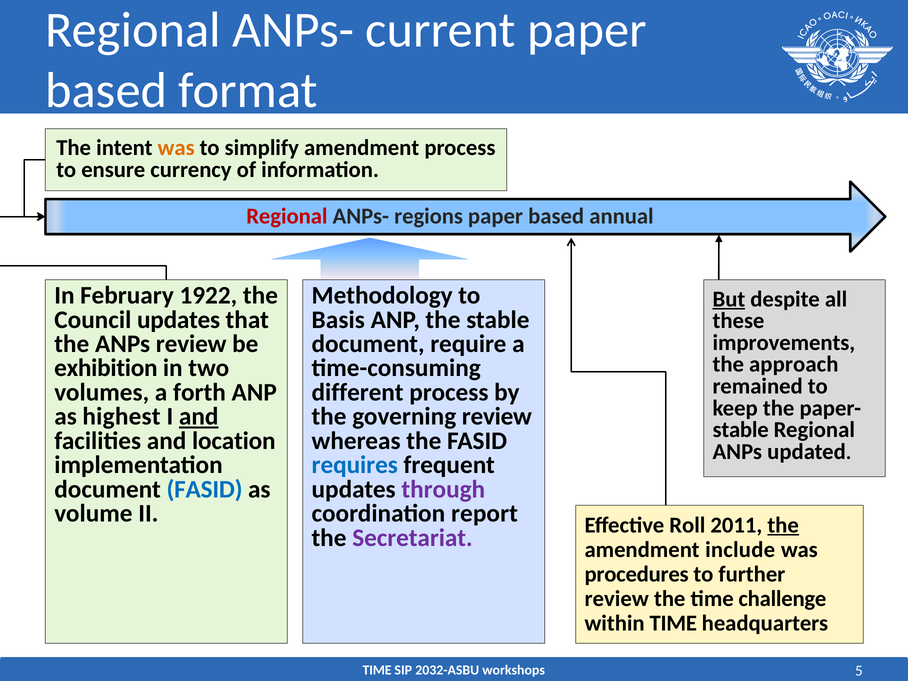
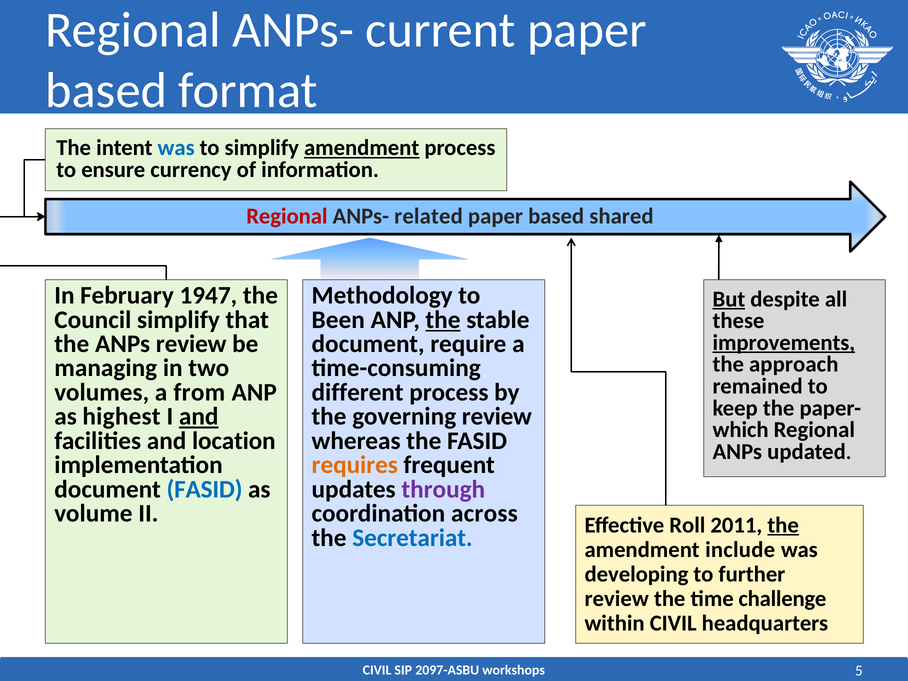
was colour: orange -> blue (176, 148)
amendment underline: none -> present (362, 148)
regions: regions -> related (428, 216)
annual: annual -> shared (621, 216)
1922: 1922 -> 1947 (208, 295)
Council updates: updates -> simplify (178, 320)
Basis: Basis -> Been (338, 320)
the underline: none -> present (443, 320)
improvements underline: none -> present (784, 343)
exhibition: exhibition -> managing (106, 368)
forth: forth -> from (199, 392)
stable: stable -> which (741, 430)
requires colour: blue -> orange (355, 465)
report: report -> across (484, 514)
Secretariat colour: purple -> blue (412, 538)
procedures: procedures -> developing (636, 574)
within TIME: TIME -> CIVIL (673, 623)
TIME: TIME -> CIVIL (377, 670)
2032-ASBU: 2032-ASBU -> 2097-ASBU (447, 670)
